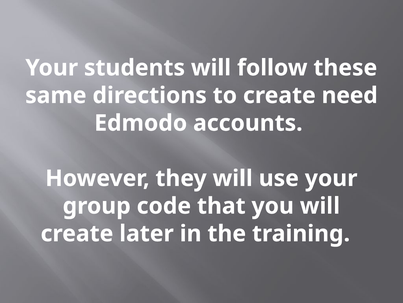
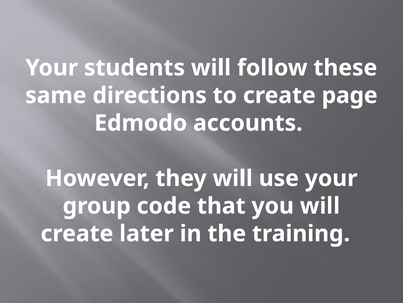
need: need -> page (350, 95)
